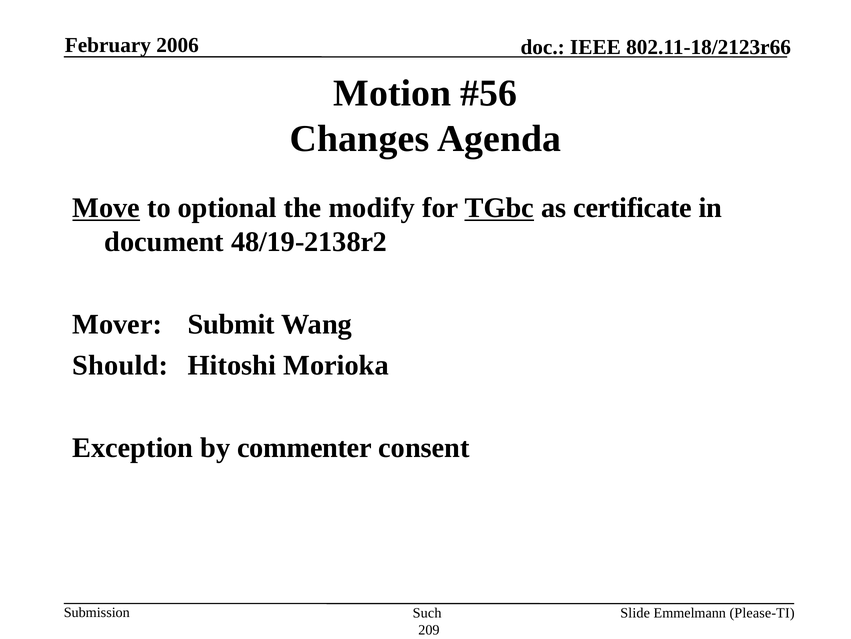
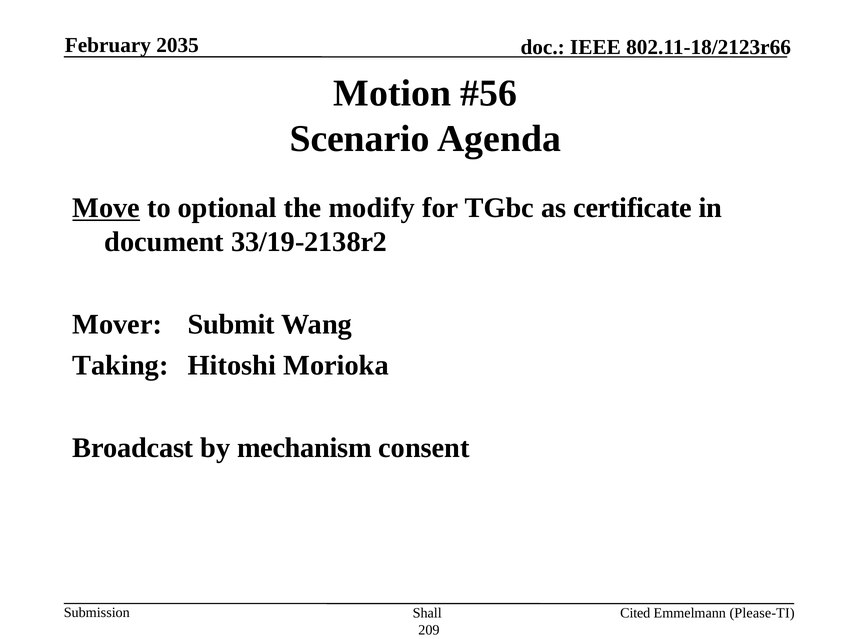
2006: 2006 -> 2035 (178, 45)
Changes: Changes -> Scenario (360, 139)
TGbc underline: present -> none (499, 208)
48/19-2138r2: 48/19-2138r2 -> 33/19-2138r2 (309, 242)
Should: Should -> Taking (120, 365)
Exception: Exception -> Broadcast (133, 447)
commenter: commenter -> mechanism (304, 447)
Such: Such -> Shall (427, 612)
Slide: Slide -> Cited (635, 612)
